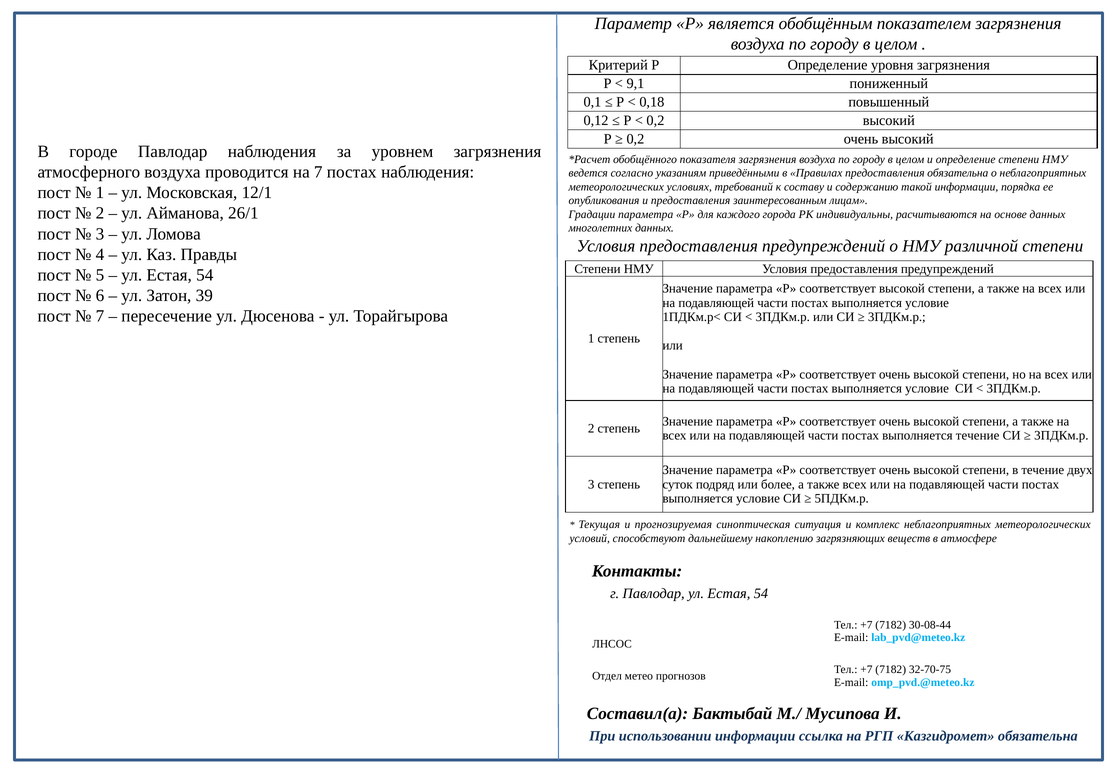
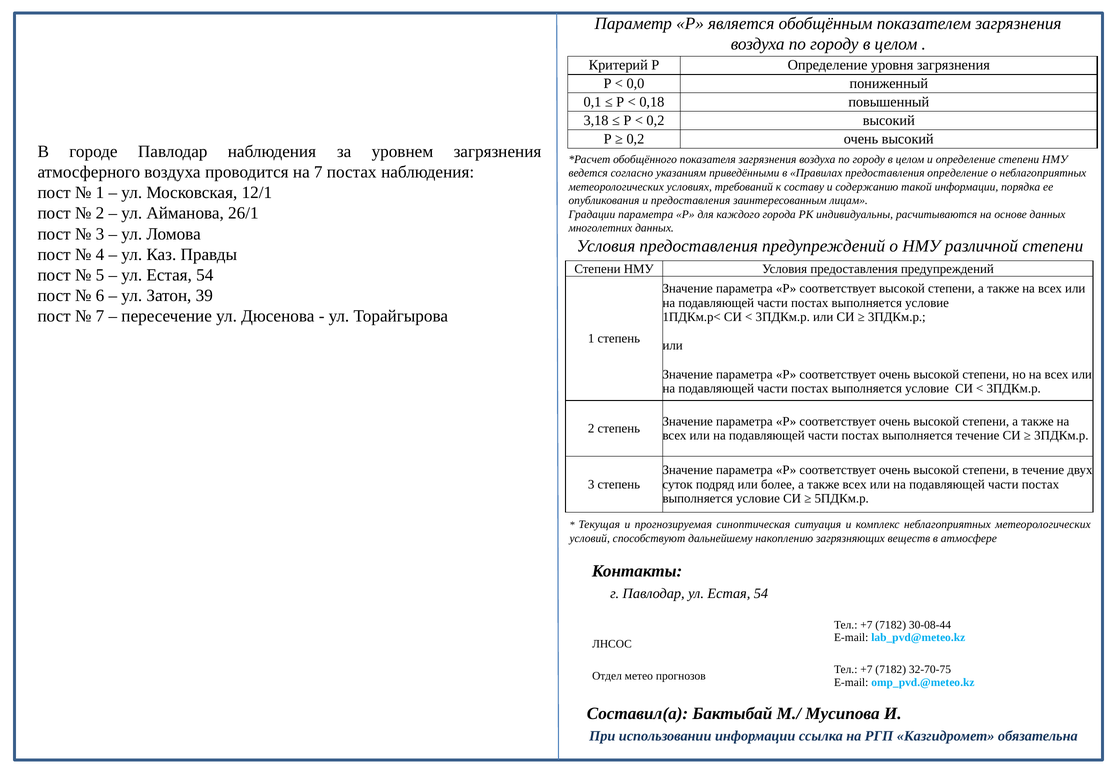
9,1: 9,1 -> 0,0 (635, 84)
0,12: 0,12 -> 3,18 (596, 120)
предоставления обязательна: обязательна -> определение (958, 173)
